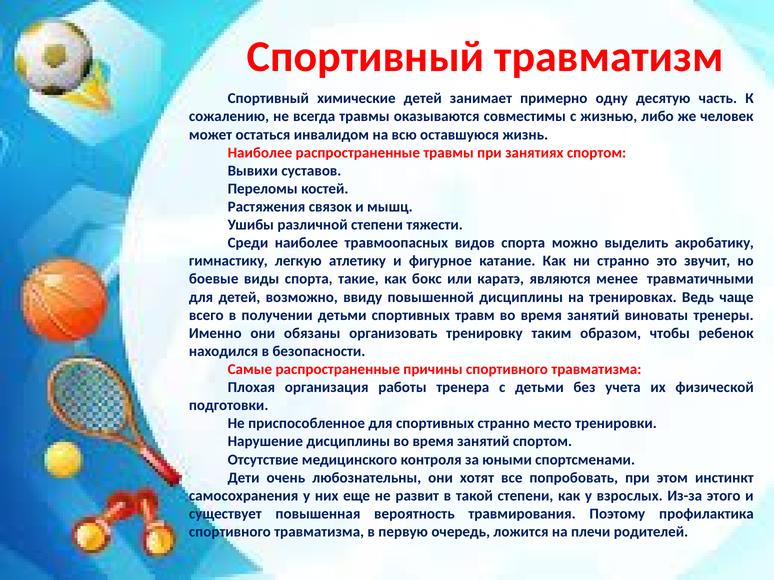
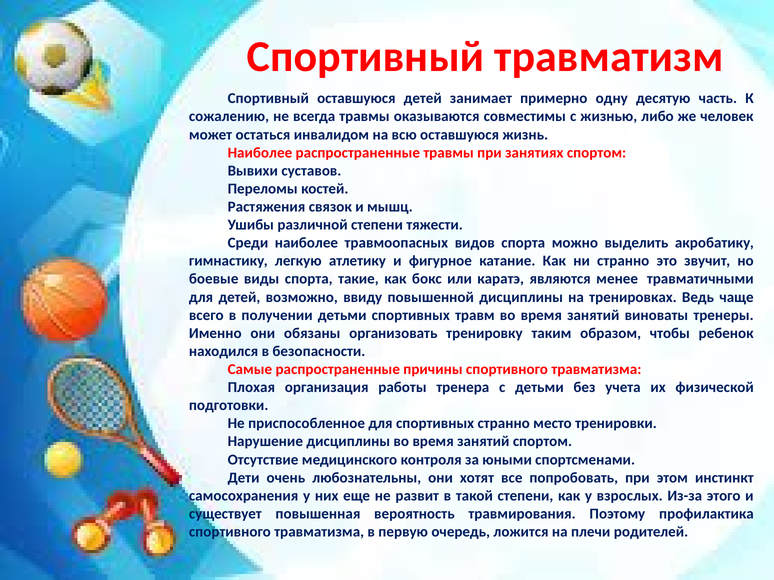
Спортивный химические: химические -> оставшуюся (356, 99)
